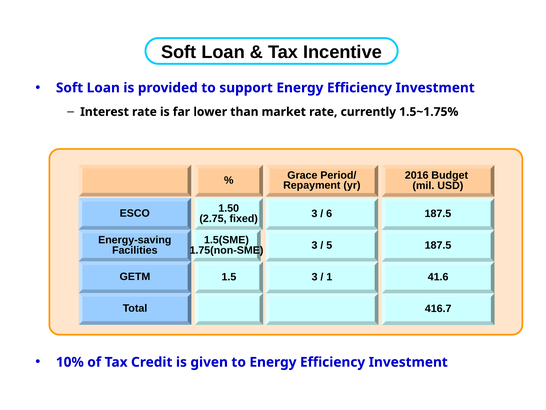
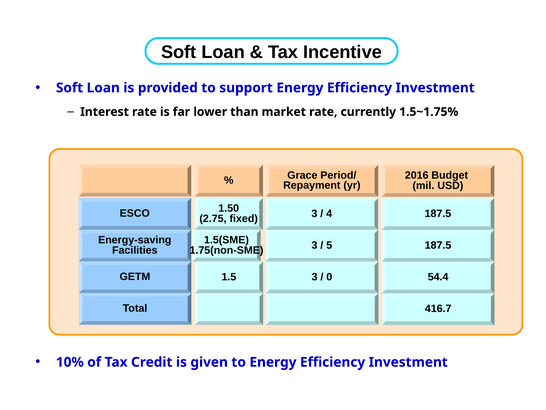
6: 6 -> 4 (329, 213)
1: 1 -> 0 (329, 277)
41.6: 41.6 -> 54.4 (438, 277)
